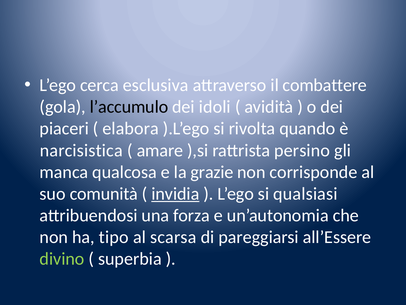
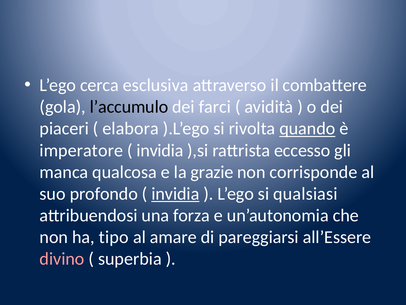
idoli: idoli -> farci (215, 107)
quando underline: none -> present (307, 128)
narcisistica: narcisistica -> imperatore (81, 150)
amare: amare -> invidia (160, 150)
persino: persino -> eccesso (302, 150)
comunità: comunità -> profondo (104, 193)
scarsa: scarsa -> amare (173, 237)
divino colour: light green -> pink (62, 258)
